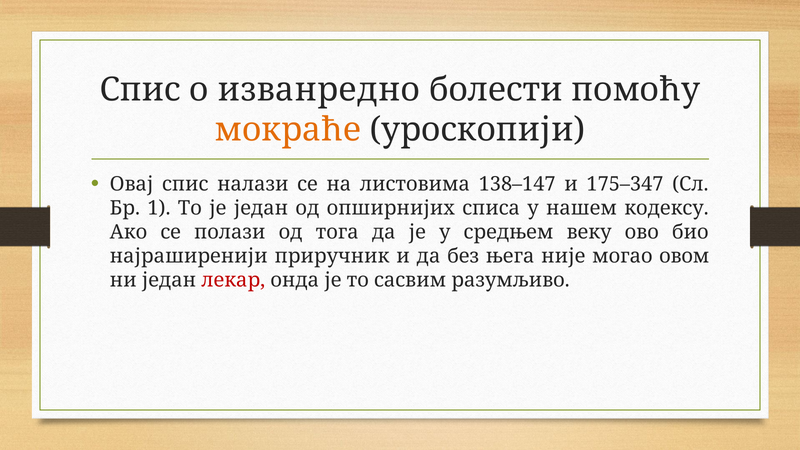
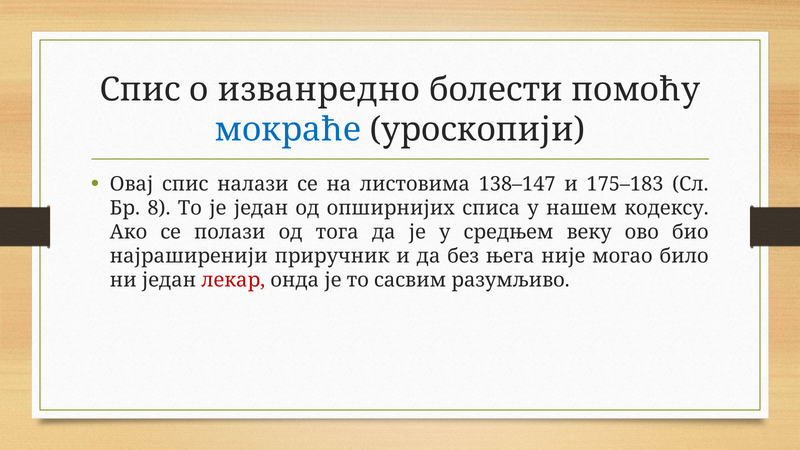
мокраће colour: orange -> blue (288, 130)
175–347: 175–347 -> 175–183 (625, 184)
1: 1 -> 8 (159, 208)
овом: овом -> било (684, 256)
